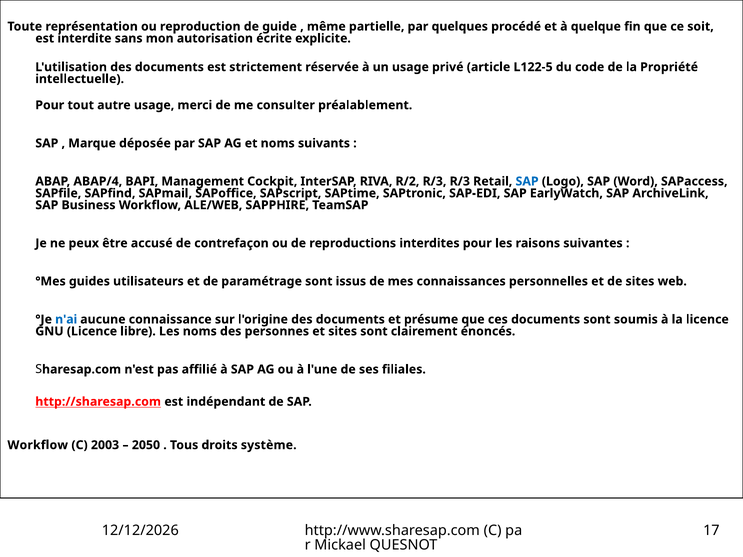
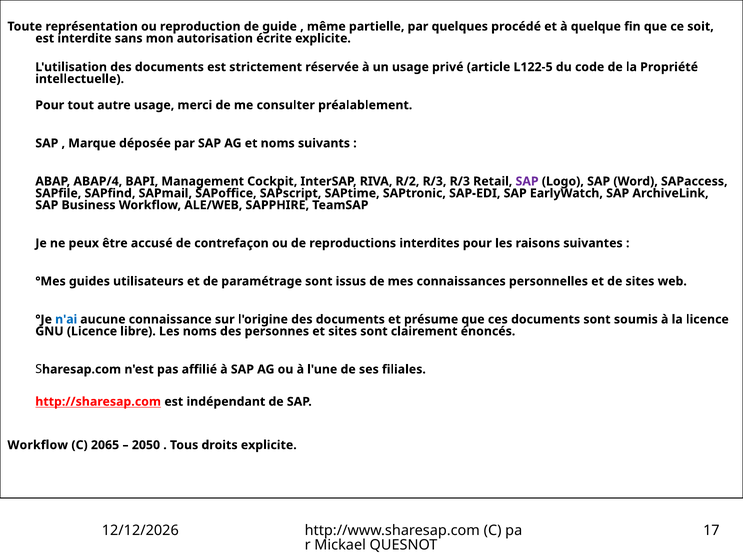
SAP colour: blue -> purple (527, 181)
2003: 2003 -> 2065 (105, 445)
droits système: système -> explicite (269, 445)
